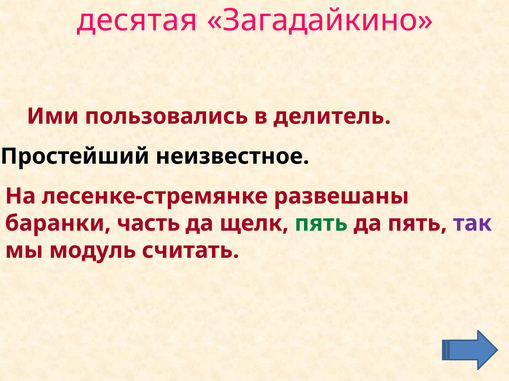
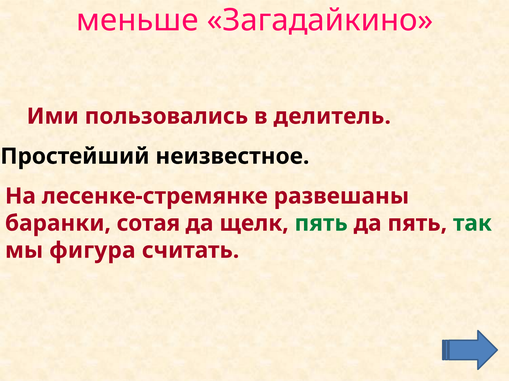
десятая: десятая -> меньше (137, 20)
часть: часть -> сотая (148, 224)
так colour: purple -> green (472, 224)
модуль: модуль -> фигура (92, 251)
